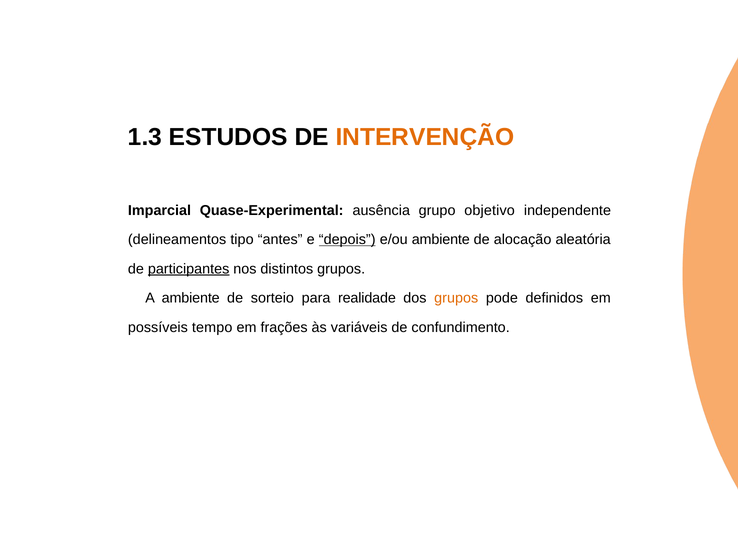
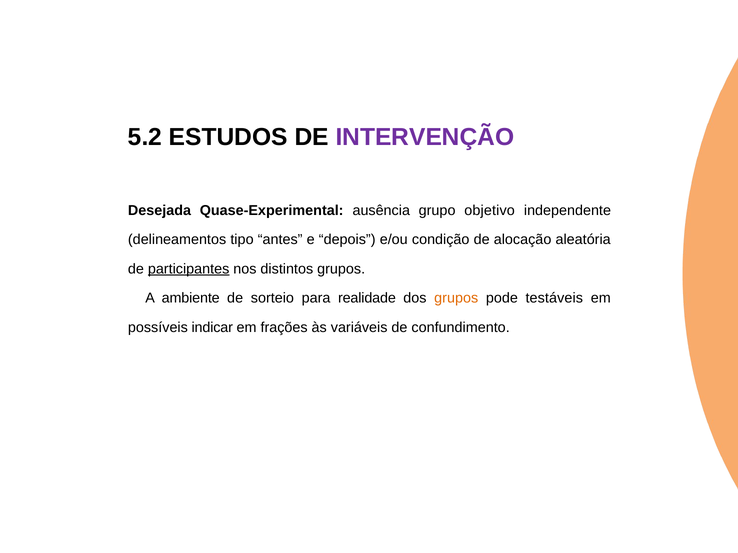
1.3: 1.3 -> 5.2 (145, 137)
INTERVENÇÃO colour: orange -> purple (425, 137)
Imparcial: Imparcial -> Desejada (160, 211)
depois underline: present -> none (347, 240)
e/ou ambiente: ambiente -> condição (441, 240)
definidos: definidos -> testáveis (554, 298)
tempo: tempo -> indicar (212, 328)
